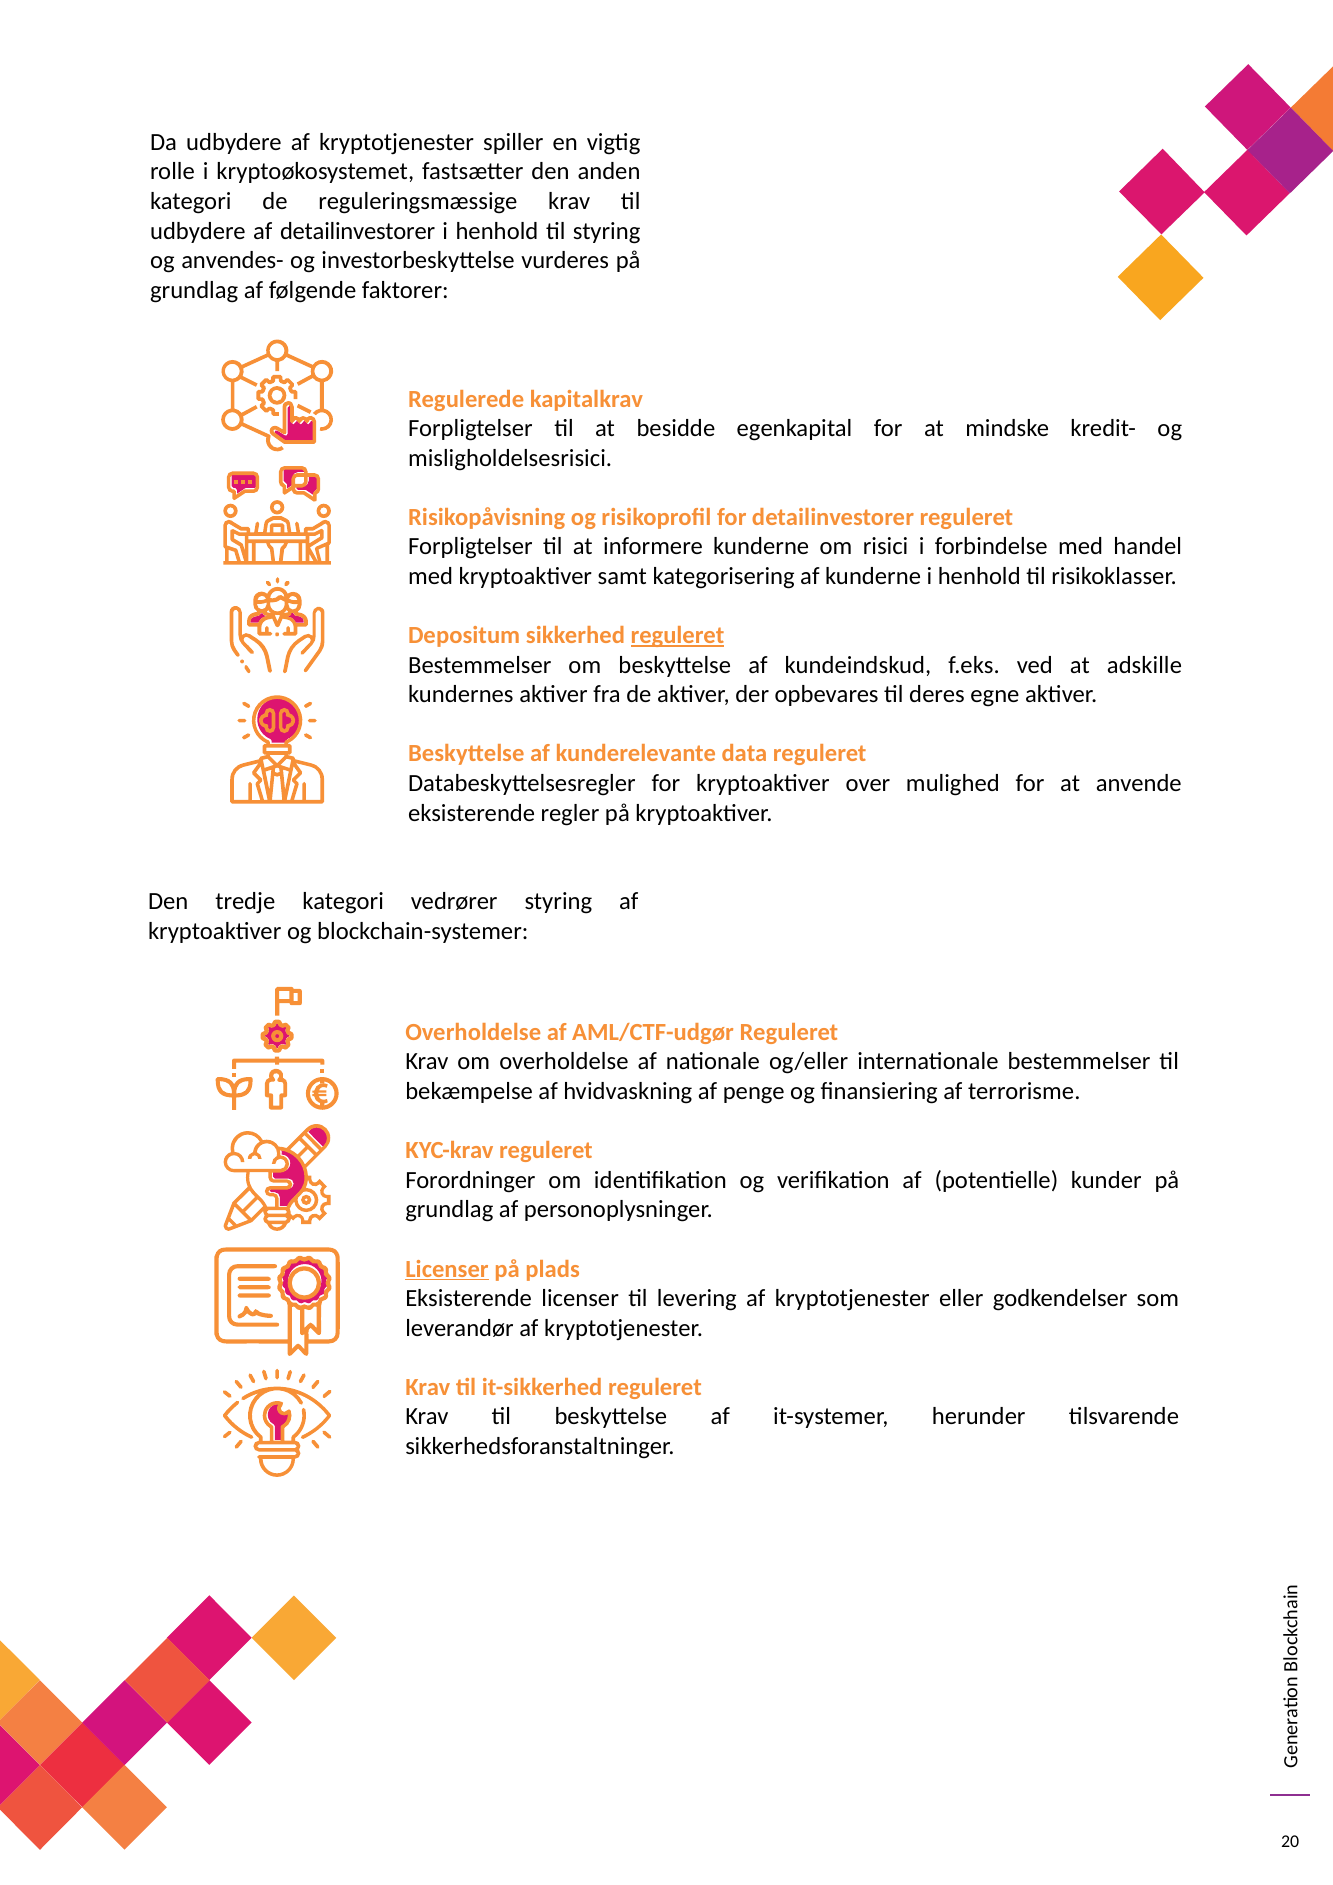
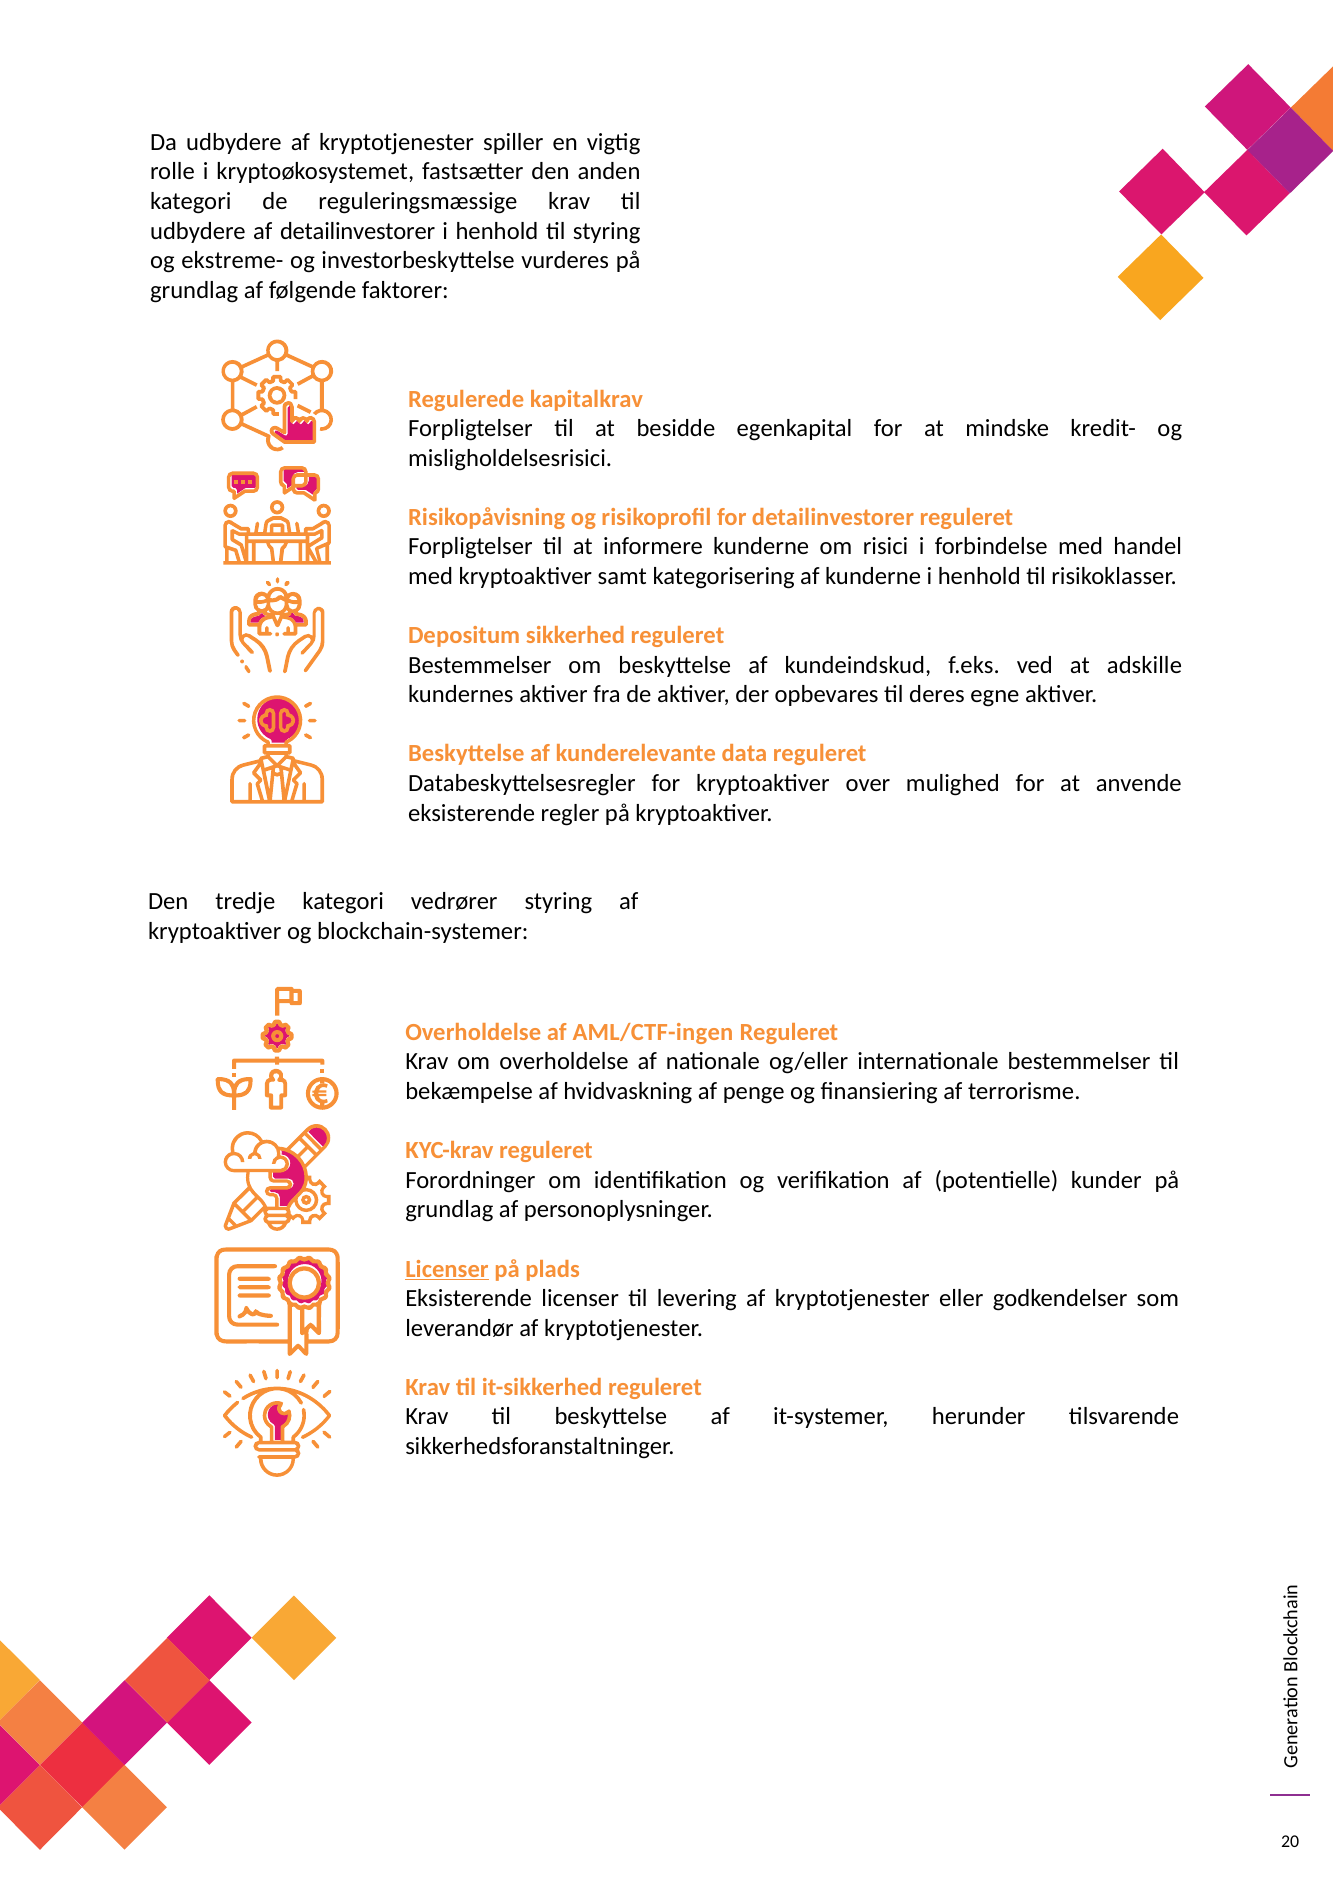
anvendes-: anvendes- -> ekstreme- (232, 261)
reguleret underline: present -> none (677, 636)
AML/CTF-udgør: AML/CTF-udgør -> AML/CTF-ingen (653, 1032)
